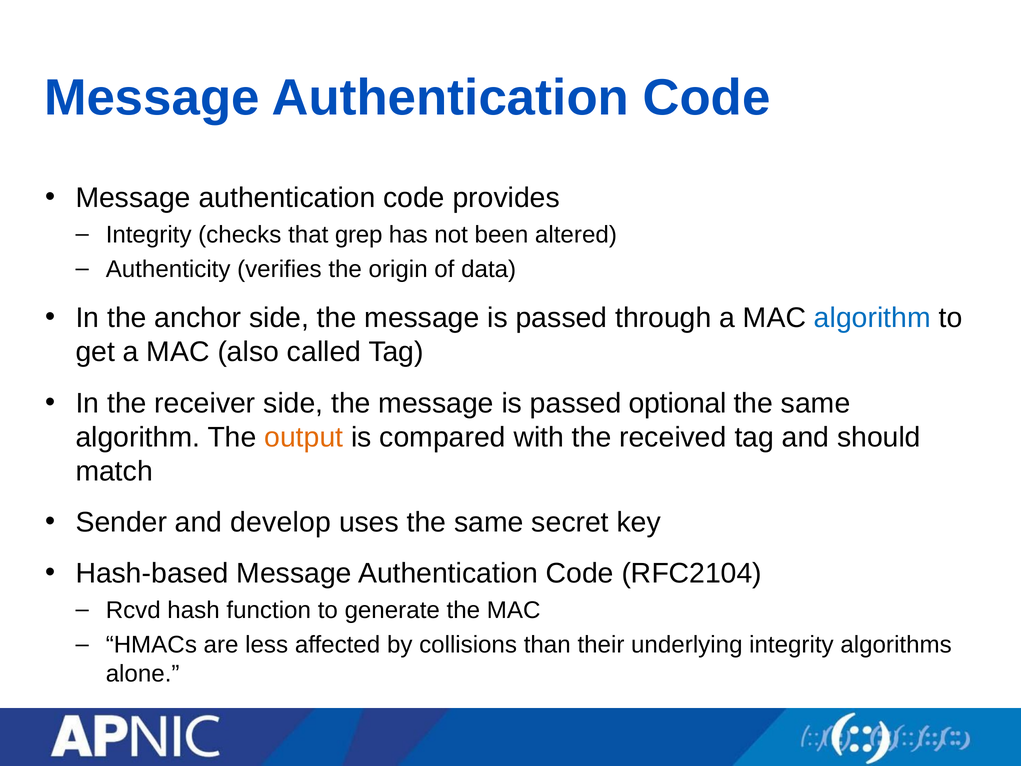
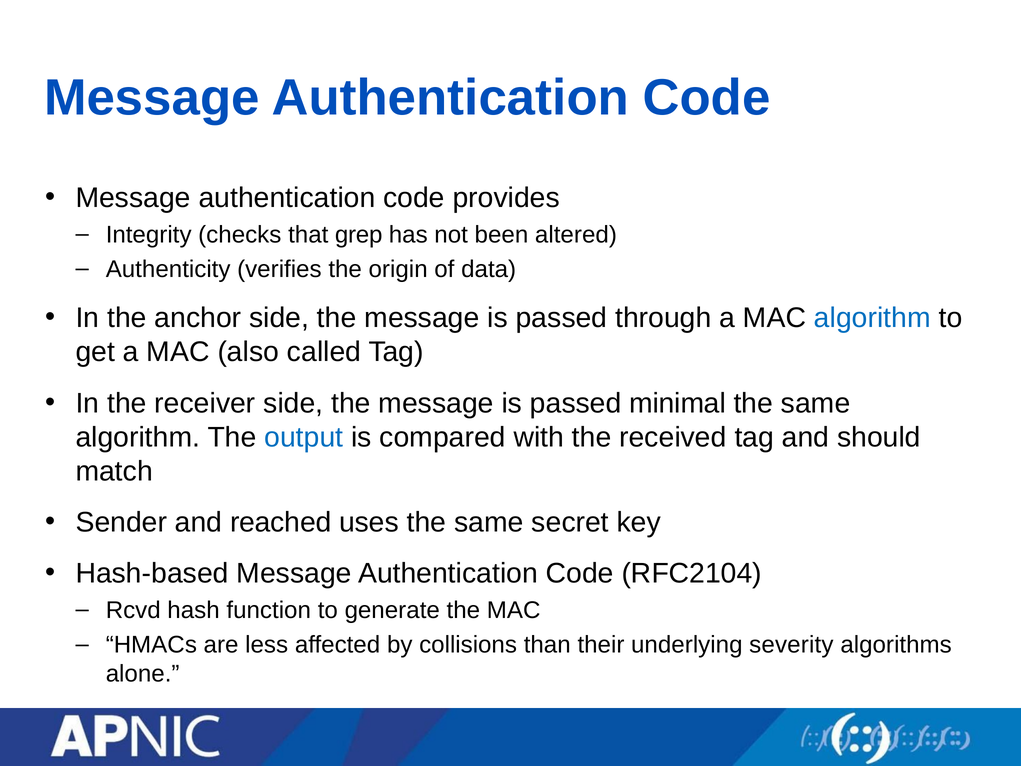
optional: optional -> minimal (678, 403)
output colour: orange -> blue (304, 437)
develop: develop -> reached (281, 522)
underlying integrity: integrity -> severity (791, 645)
